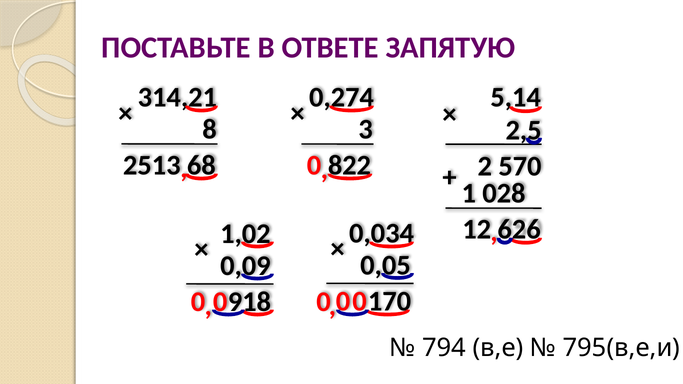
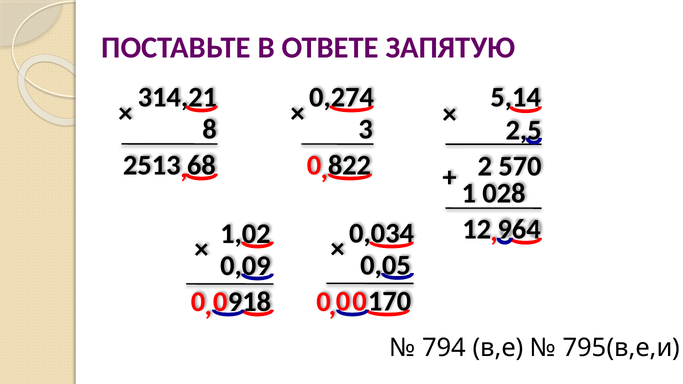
626: 626 -> 964 (519, 230)
